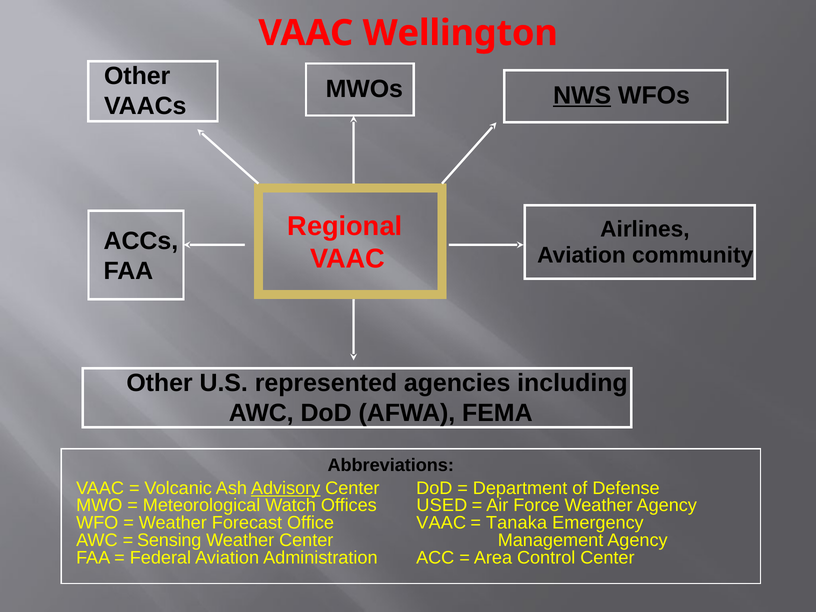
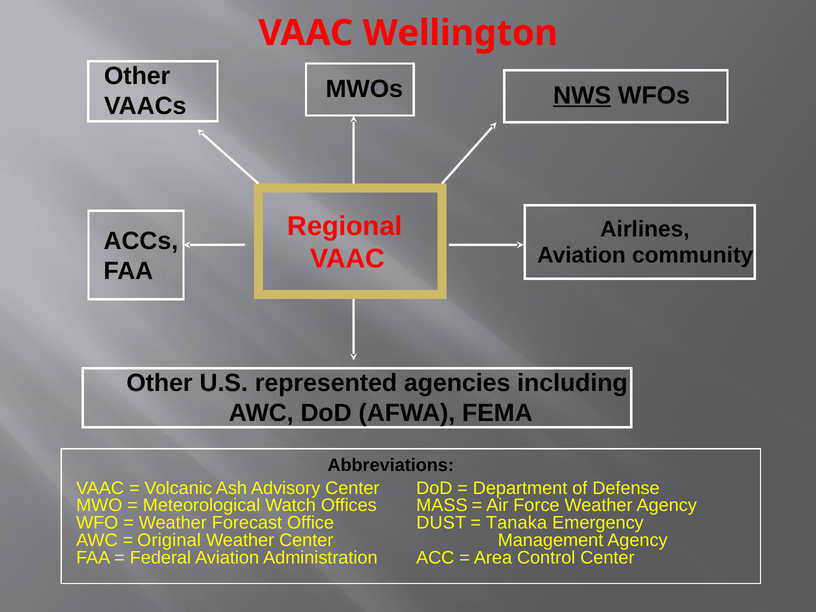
Advisory underline: present -> none (286, 488)
USED: USED -> MASS (442, 505)
VAAC: VAAC -> DUST (441, 523)
Sensing: Sensing -> Original (169, 540)
